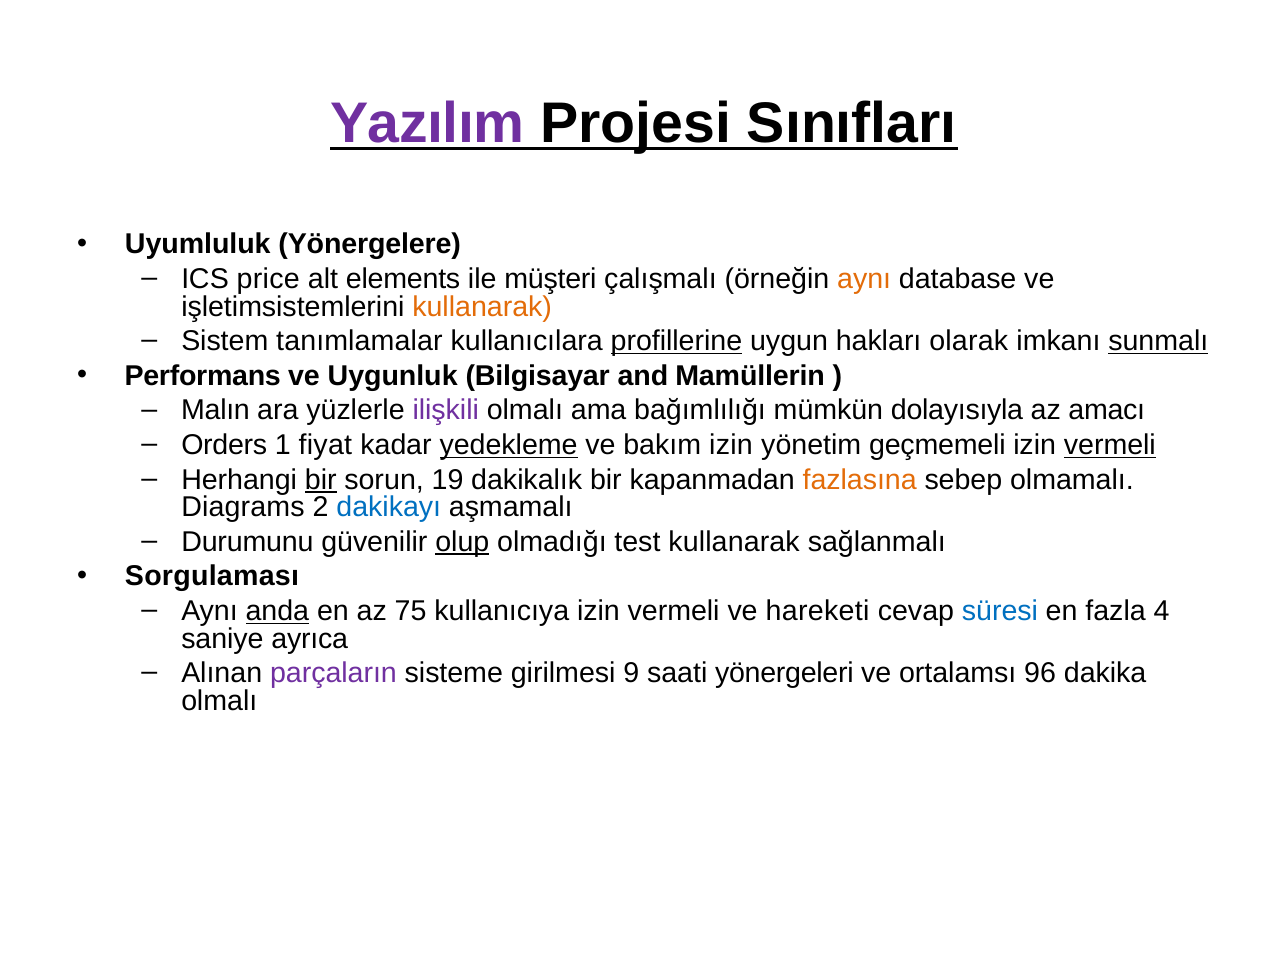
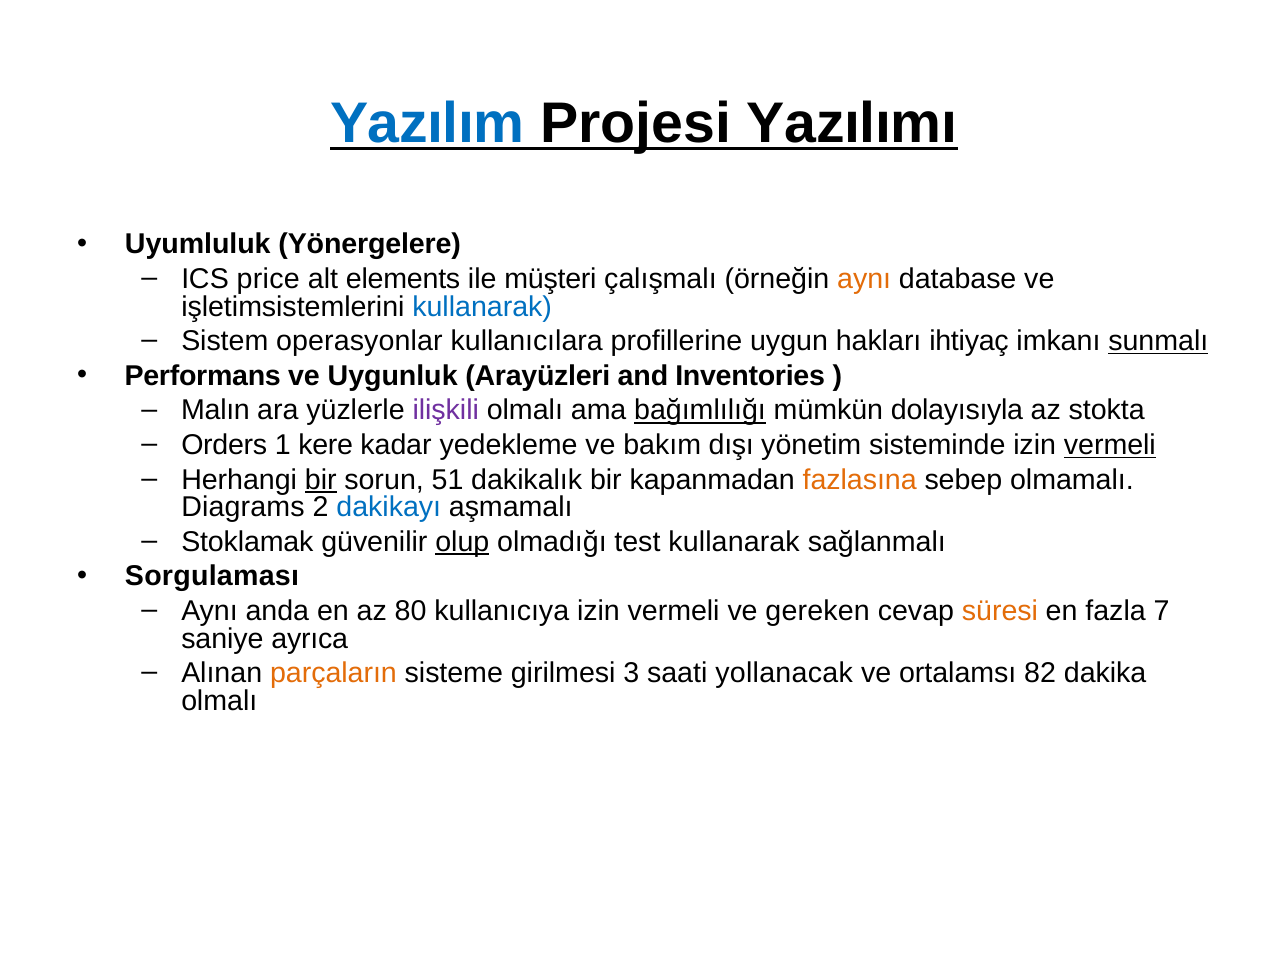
Yazılım colour: purple -> blue (427, 123)
Sınıfları: Sınıfları -> Yazılımı (852, 123)
kullanarak colour: orange -> blue (482, 307)
tanımlamalar: tanımlamalar -> operasyonlar (359, 341)
profillerine underline: present -> none (676, 341)
olarak: olarak -> ihtiyaç (969, 341)
Bilgisayar: Bilgisayar -> Arayüzleri (538, 376)
Mamüllerin: Mamüllerin -> Inventories (750, 376)
bağımlılığı underline: none -> present (700, 411)
amacı: amacı -> stokta (1107, 411)
fiyat: fiyat -> kere (326, 445)
yedekleme underline: present -> none (509, 445)
bakım izin: izin -> dışı (731, 445)
geçmemeli: geçmemeli -> sisteminde (937, 445)
19: 19 -> 51 (448, 480)
Durumunu: Durumunu -> Stoklamak (247, 542)
anda underline: present -> none (277, 611)
75: 75 -> 80 (411, 611)
hareketi: hareketi -> gereken (818, 611)
süresi colour: blue -> orange (1000, 611)
4: 4 -> 7 (1162, 611)
parçaların colour: purple -> orange (333, 673)
9: 9 -> 3 (631, 673)
yönergeleri: yönergeleri -> yollanacak (784, 673)
96: 96 -> 82 (1040, 673)
